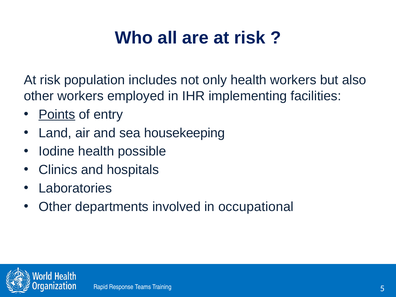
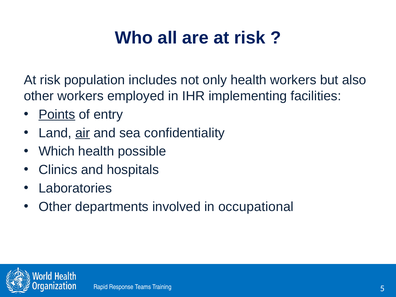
air underline: none -> present (83, 133)
housekeeping: housekeeping -> confidentiality (185, 133)
Iodine: Iodine -> Which (57, 151)
